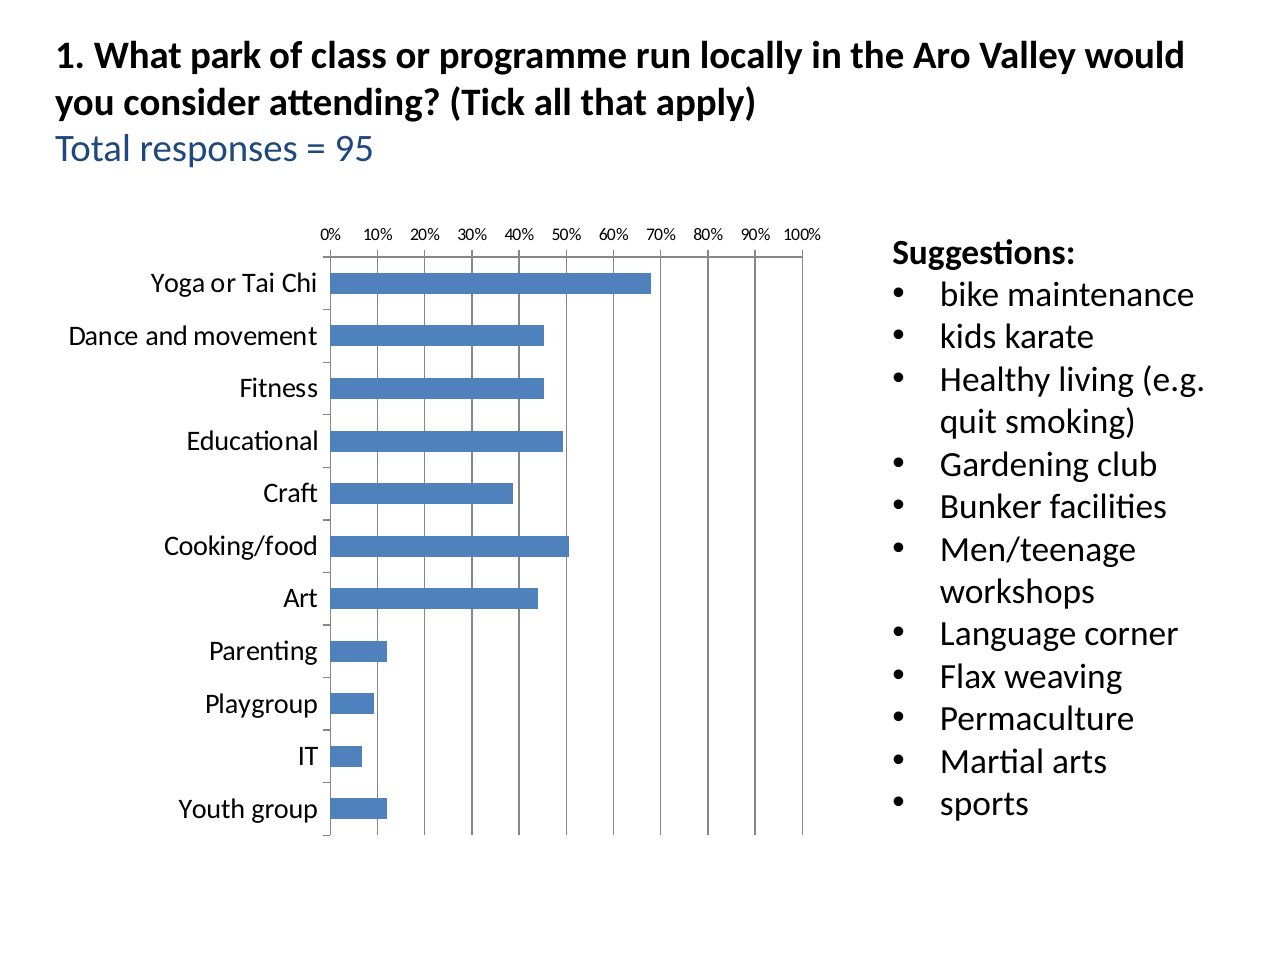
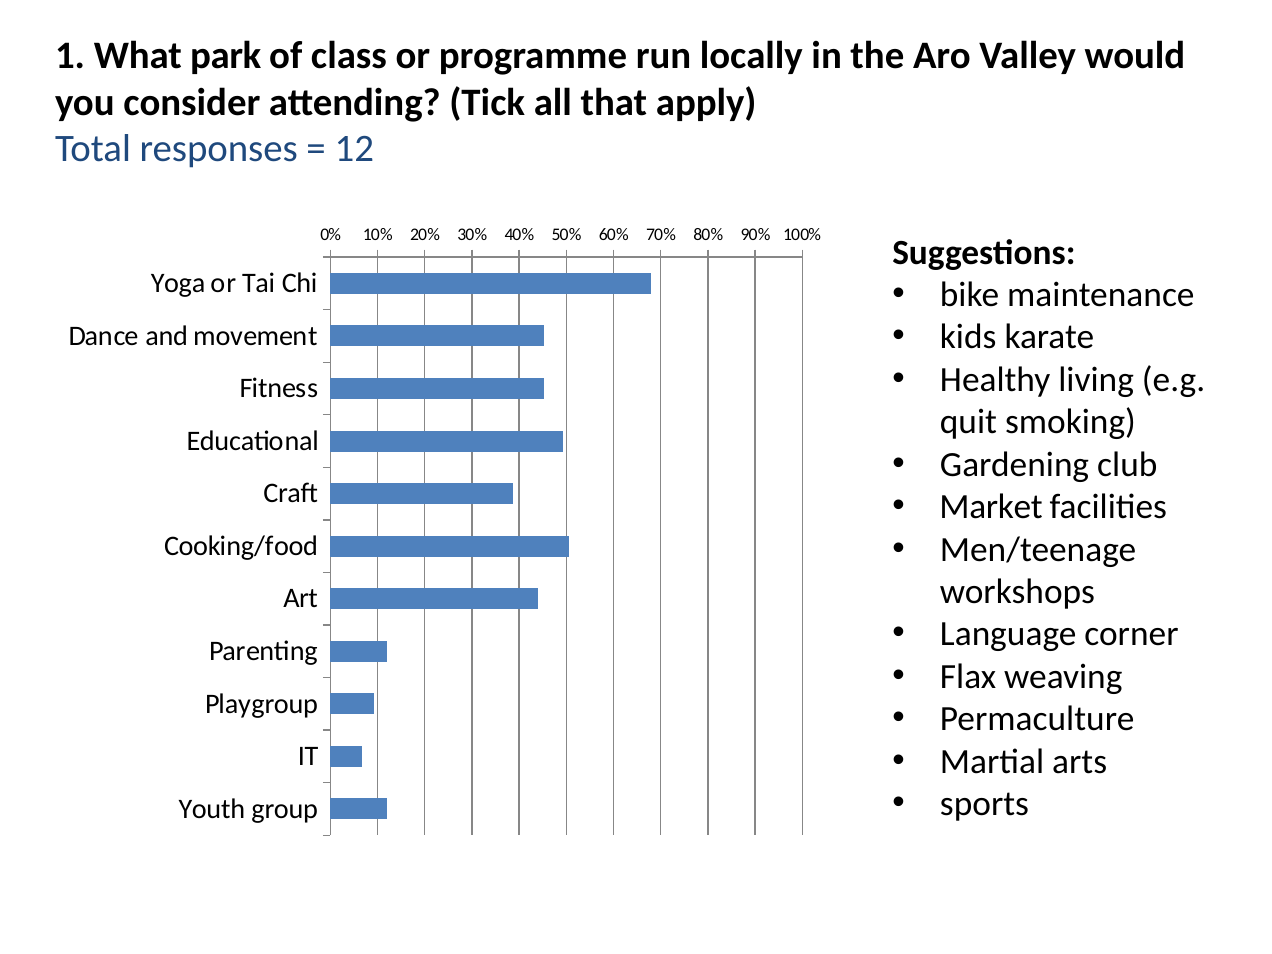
95: 95 -> 12 (354, 149)
Bunker: Bunker -> Market (991, 507)
